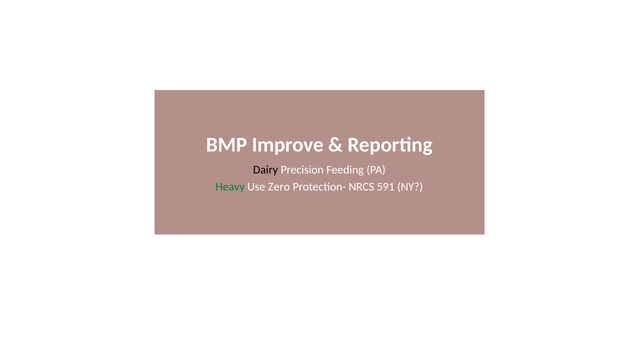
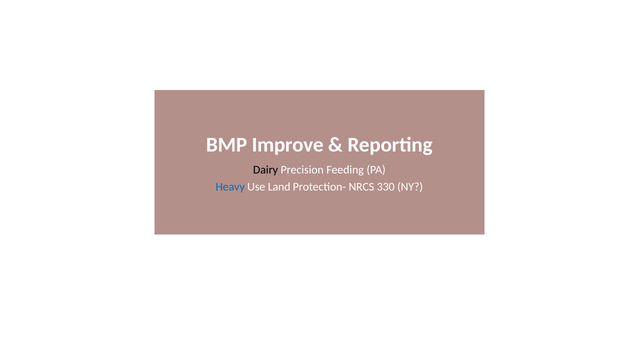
Heavy colour: green -> blue (230, 187)
Zero: Zero -> Land (279, 187)
591: 591 -> 330 (386, 187)
